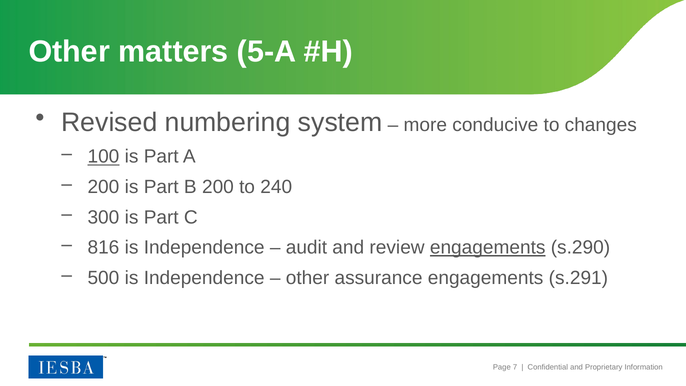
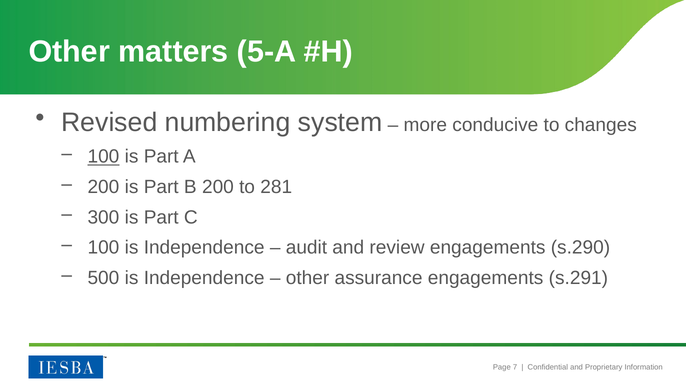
240: 240 -> 281 (276, 187)
816: 816 -> 100 (103, 247)
engagements underline: present -> none (488, 247)
